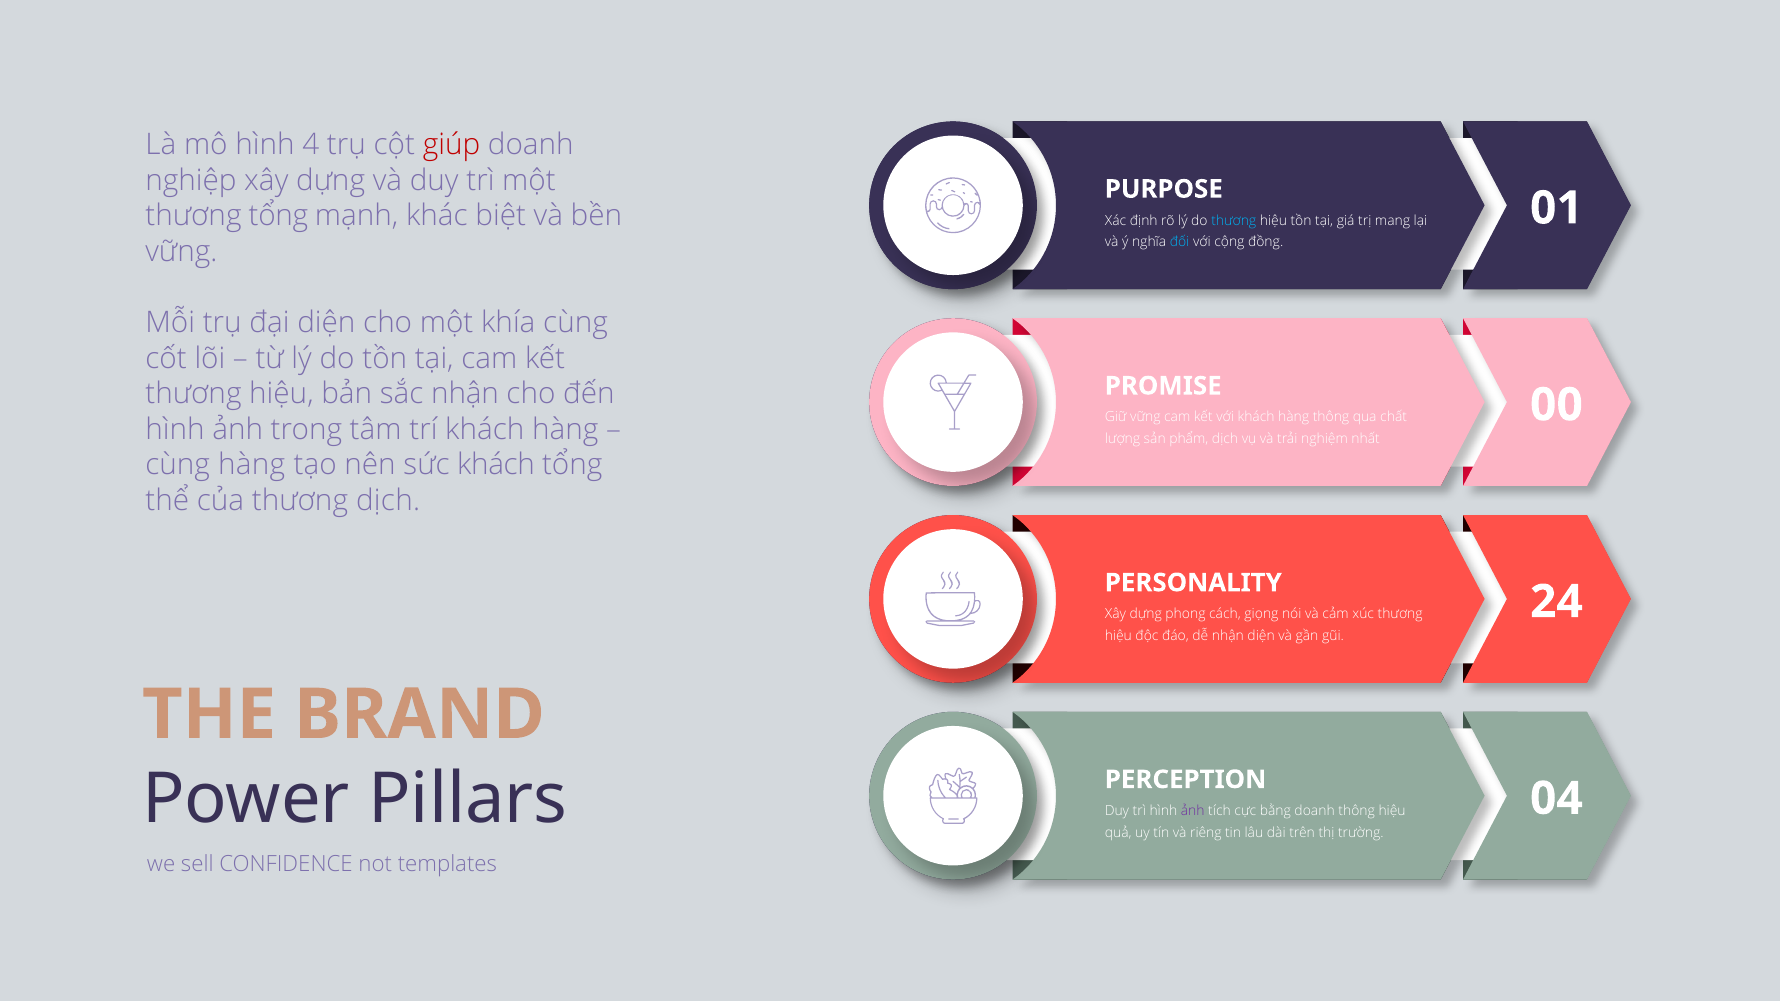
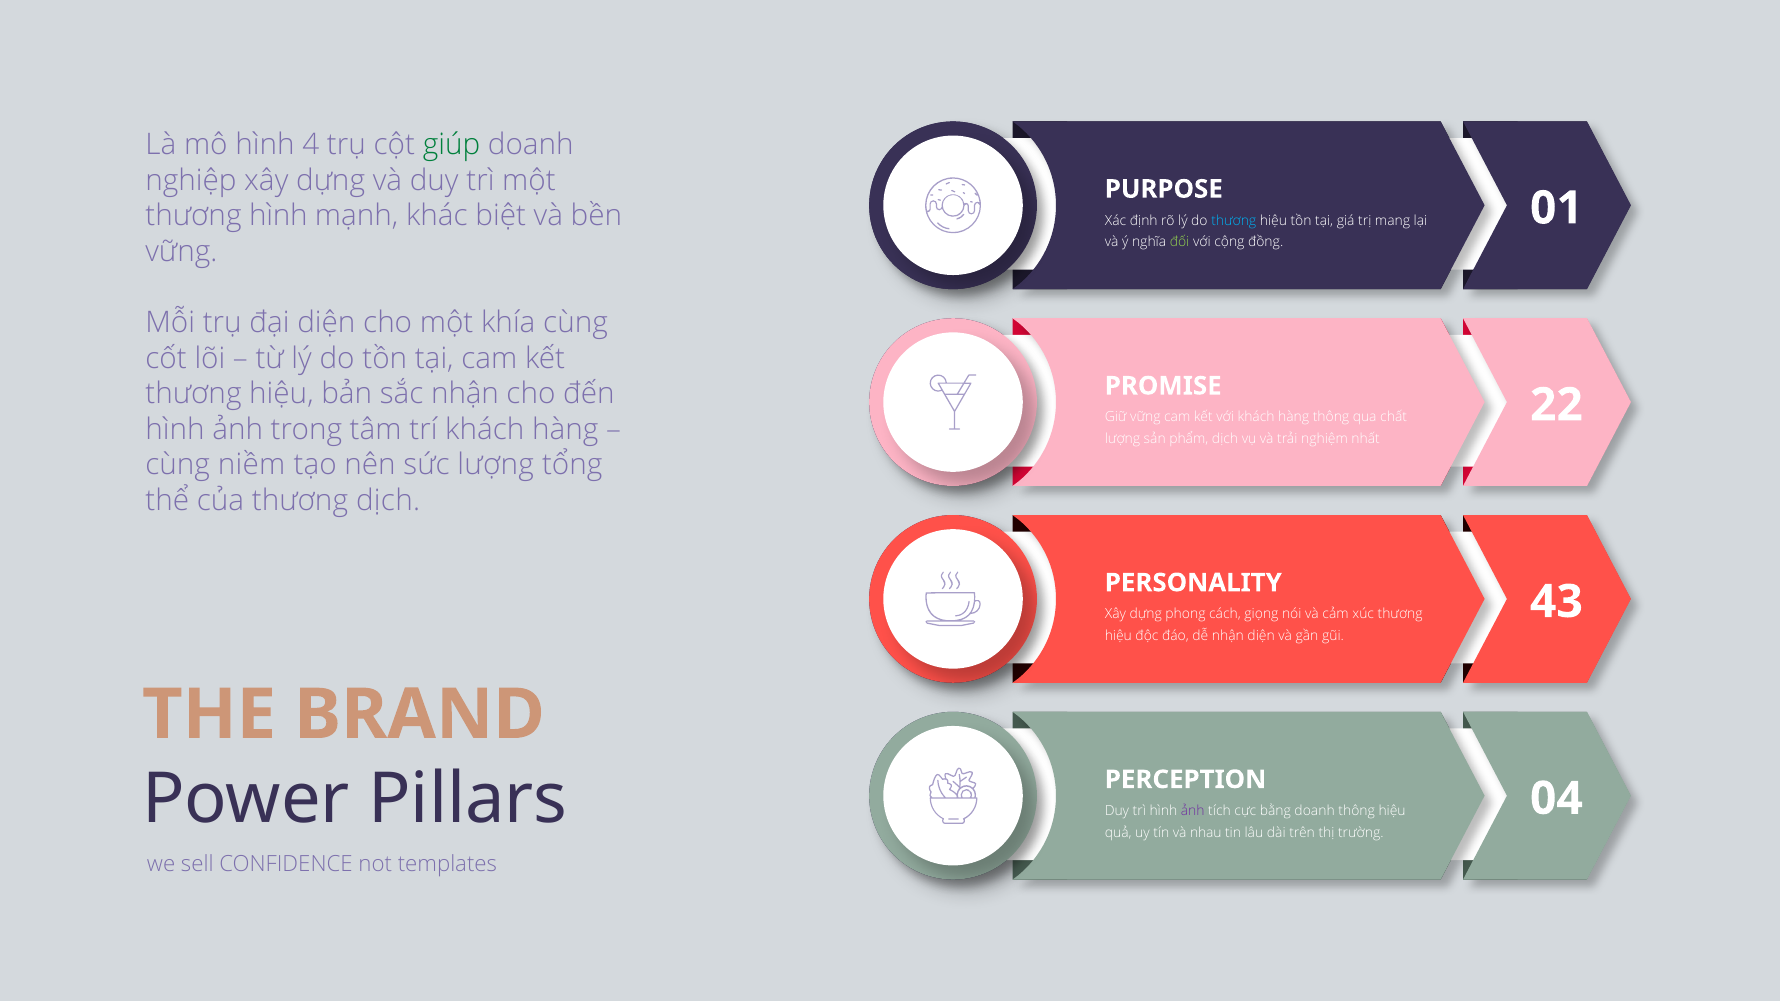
giúp colour: red -> green (451, 145)
thương tổng: tổng -> hình (278, 216)
đối colour: light blue -> light green (1180, 242)
00: 00 -> 22 (1556, 405)
cùng hàng: hàng -> niềm (252, 465)
sức khách: khách -> lượng (496, 465)
24: 24 -> 43 (1556, 602)
riêng: riêng -> nhau (1206, 833)
